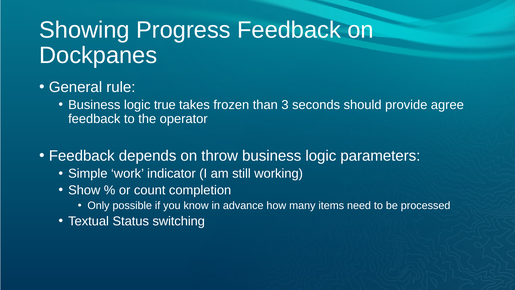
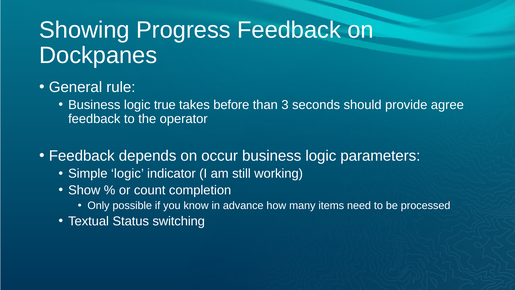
frozen: frozen -> before (231, 105)
throw: throw -> occur (220, 156)
Simple work: work -> logic (127, 173)
